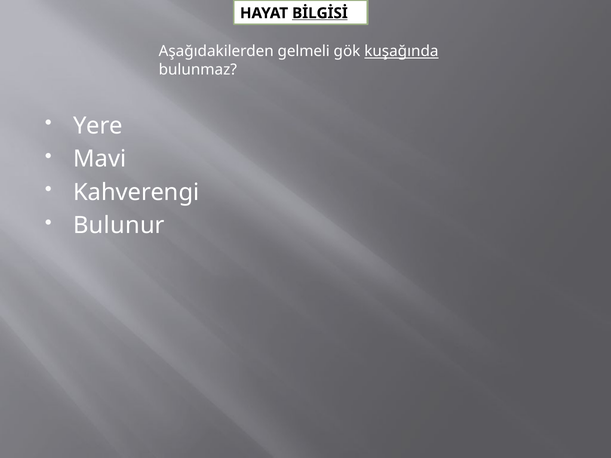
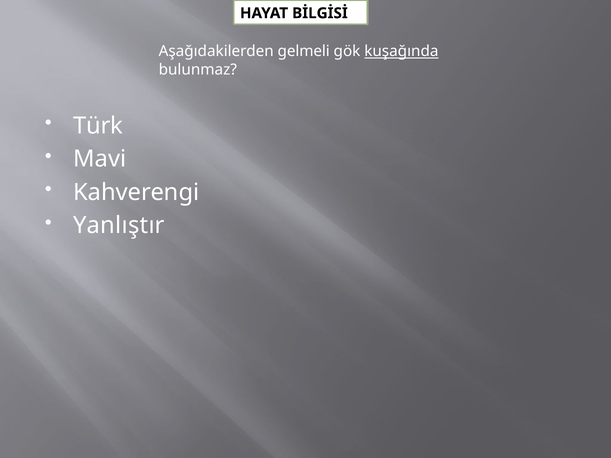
BİLGİSİ underline: present -> none (320, 13)
Yere: Yere -> Türk (98, 126)
Bulunur: Bulunur -> Yanlıştır (119, 226)
